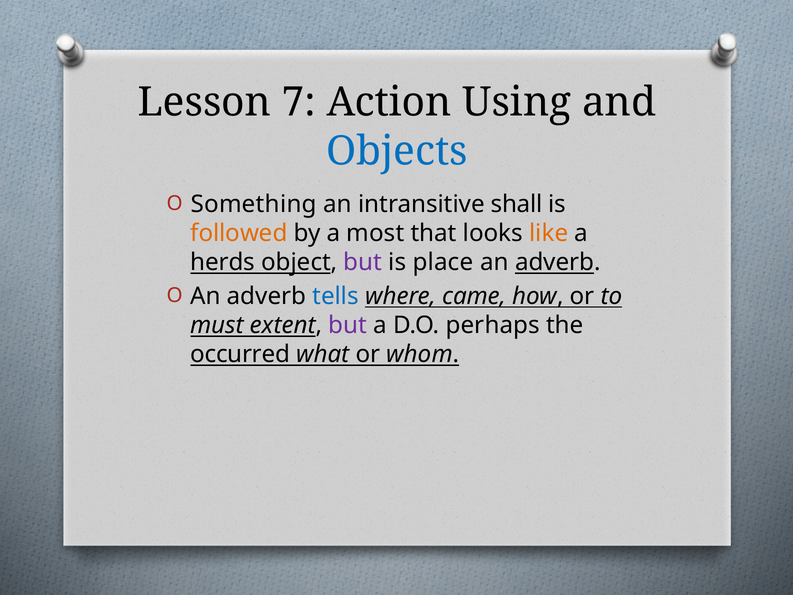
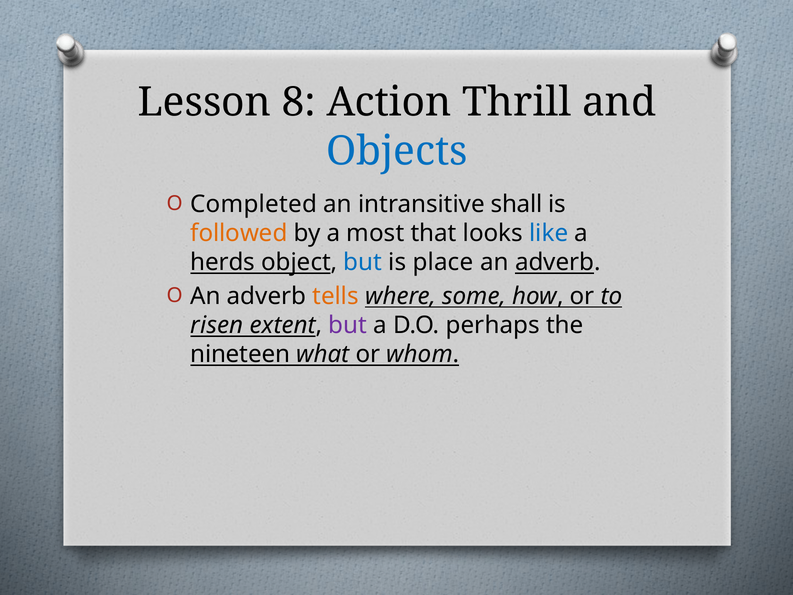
7: 7 -> 8 (299, 102)
Using: Using -> Thrill (517, 102)
Something: Something -> Completed (254, 204)
like colour: orange -> blue (549, 233)
but colour: purple -> blue (363, 262)
tells colour: blue -> orange (336, 296)
came: came -> some (474, 296)
must: must -> risen (217, 325)
occurred: occurred -> nineteen (240, 354)
